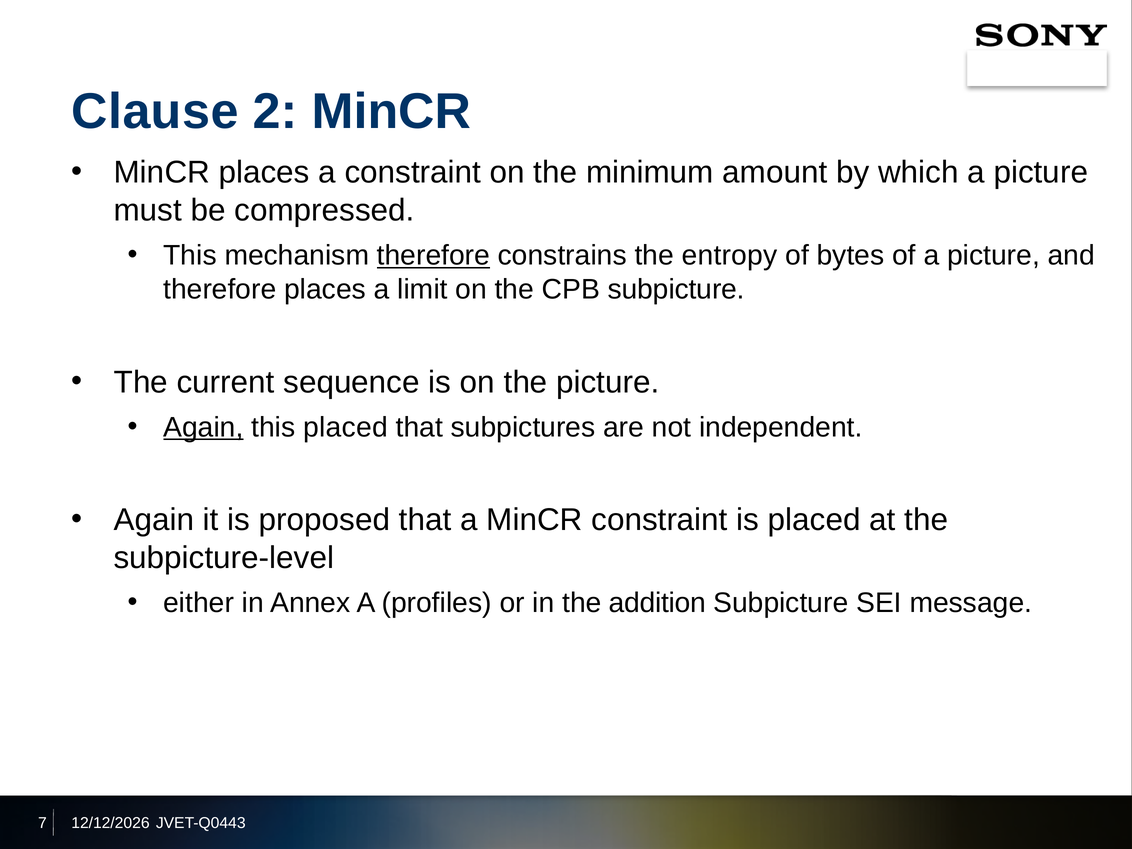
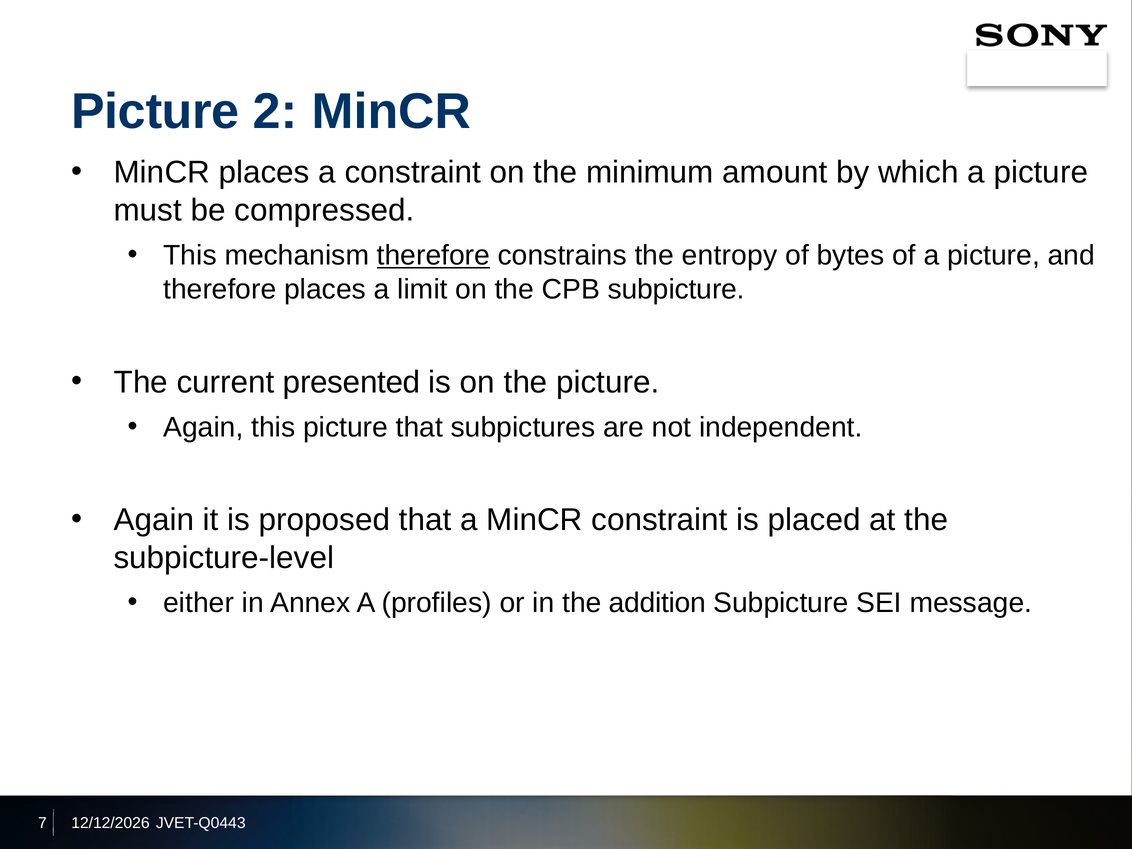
Clause: Clause -> Picture (155, 112)
sequence: sequence -> presented (352, 382)
Again underline: present -> none (203, 427)
this placed: placed -> picture (346, 427)
